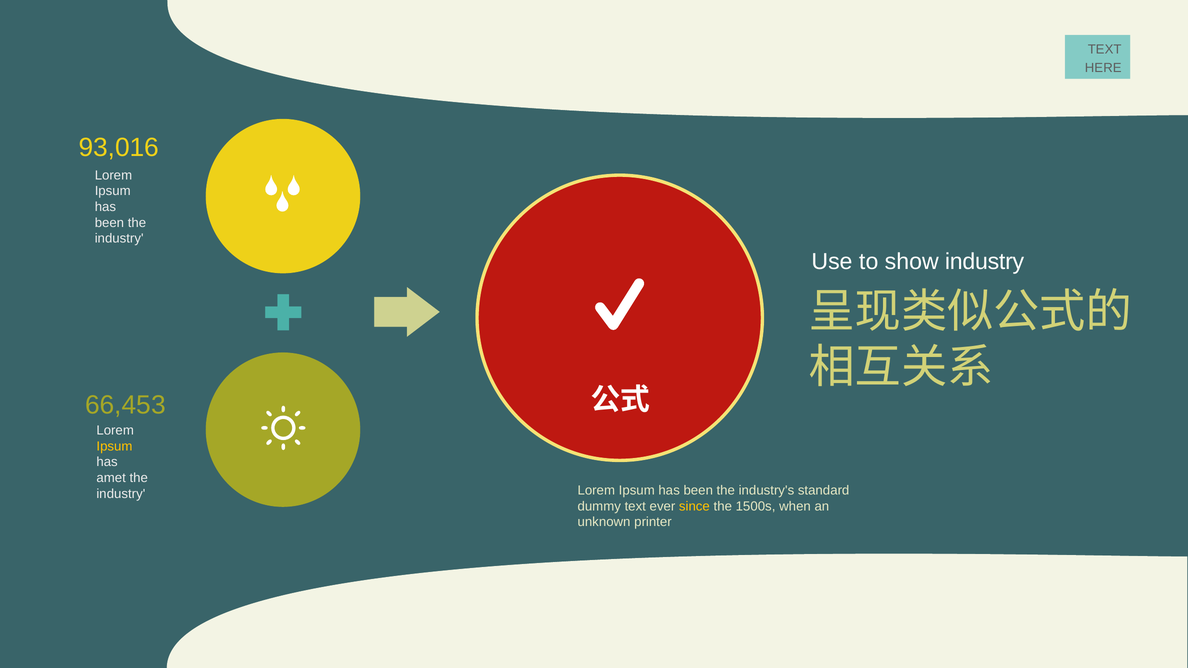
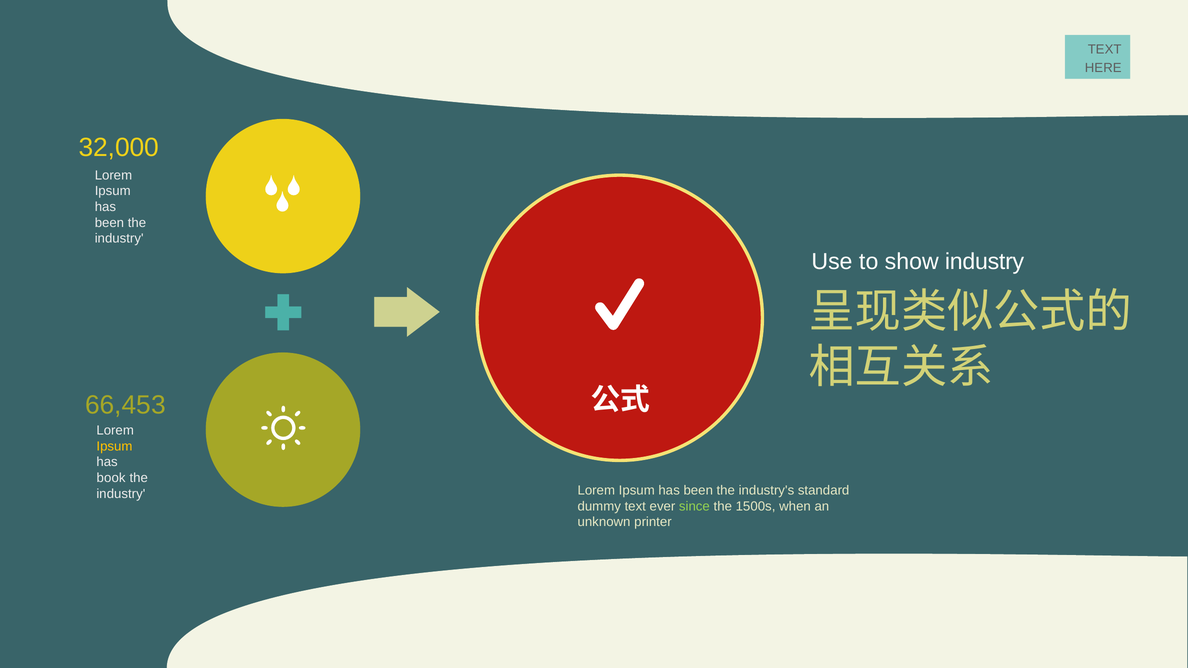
93,016: 93,016 -> 32,000 (119, 148)
amet: amet -> book (111, 478)
since colour: yellow -> light green (694, 506)
